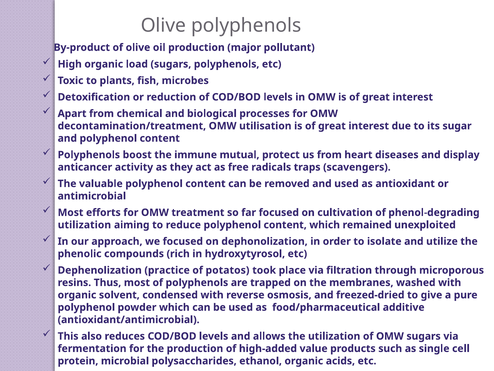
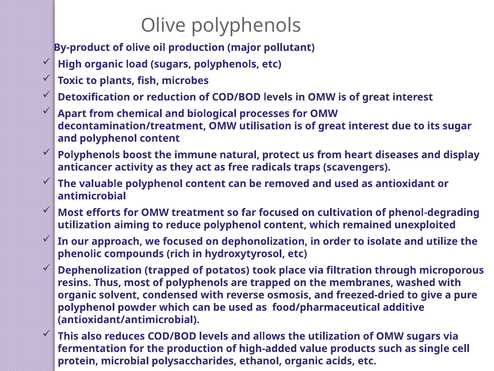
mutual: mutual -> natural (240, 155)
Dephenolization practice: practice -> trapped (167, 270)
